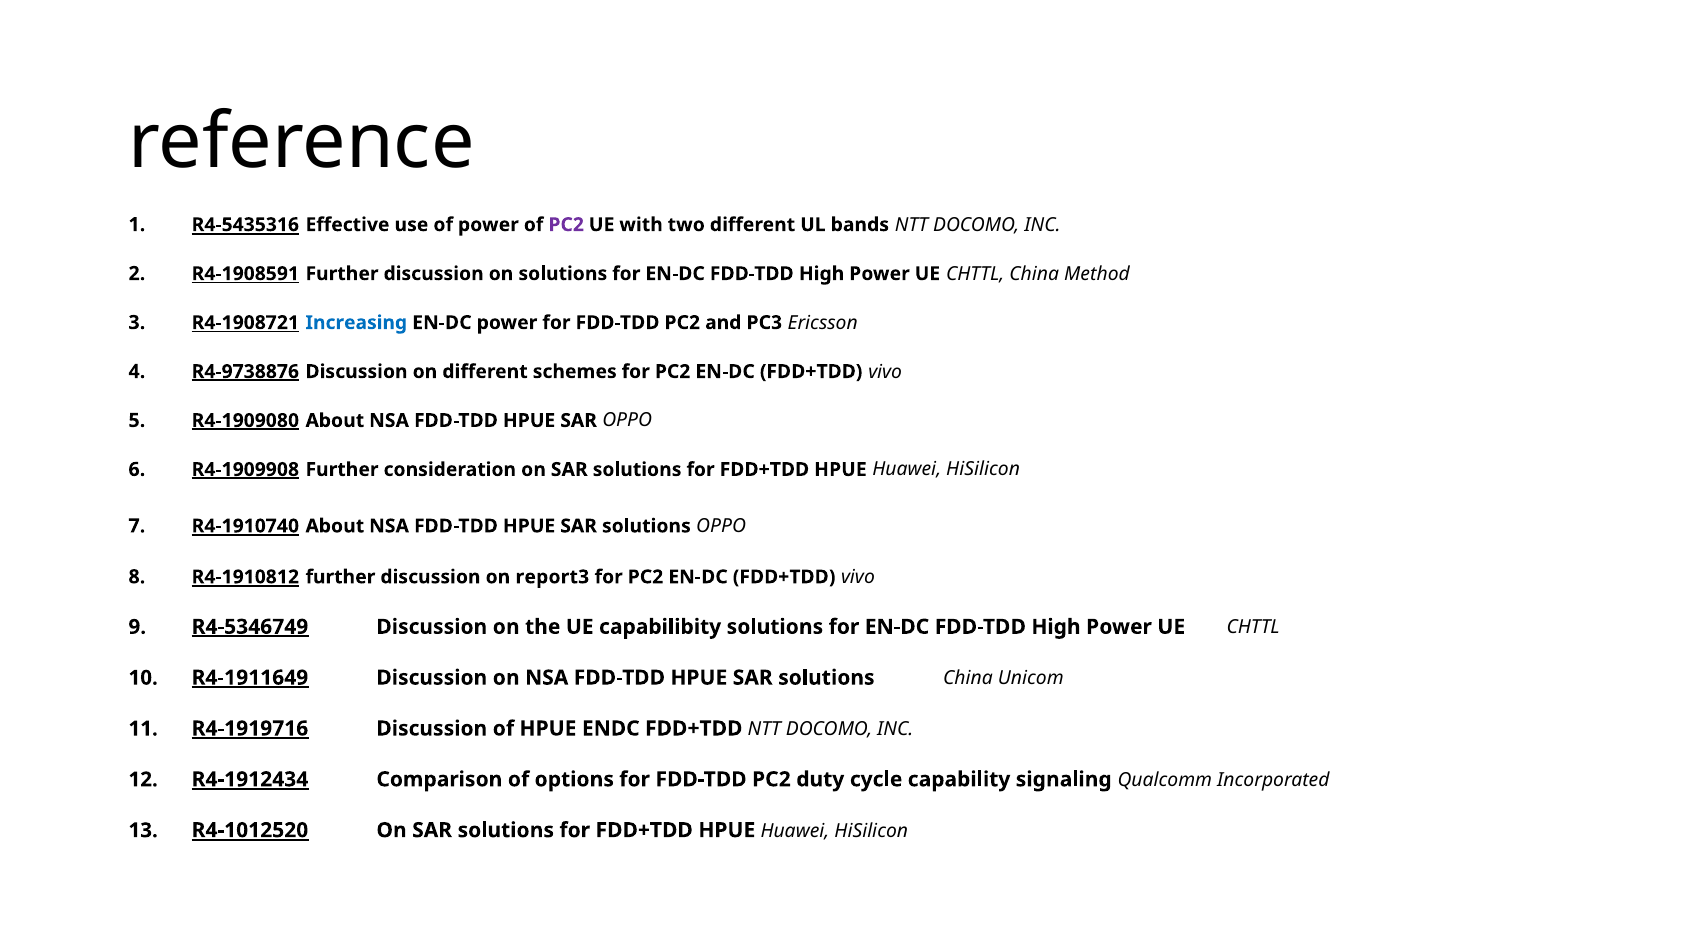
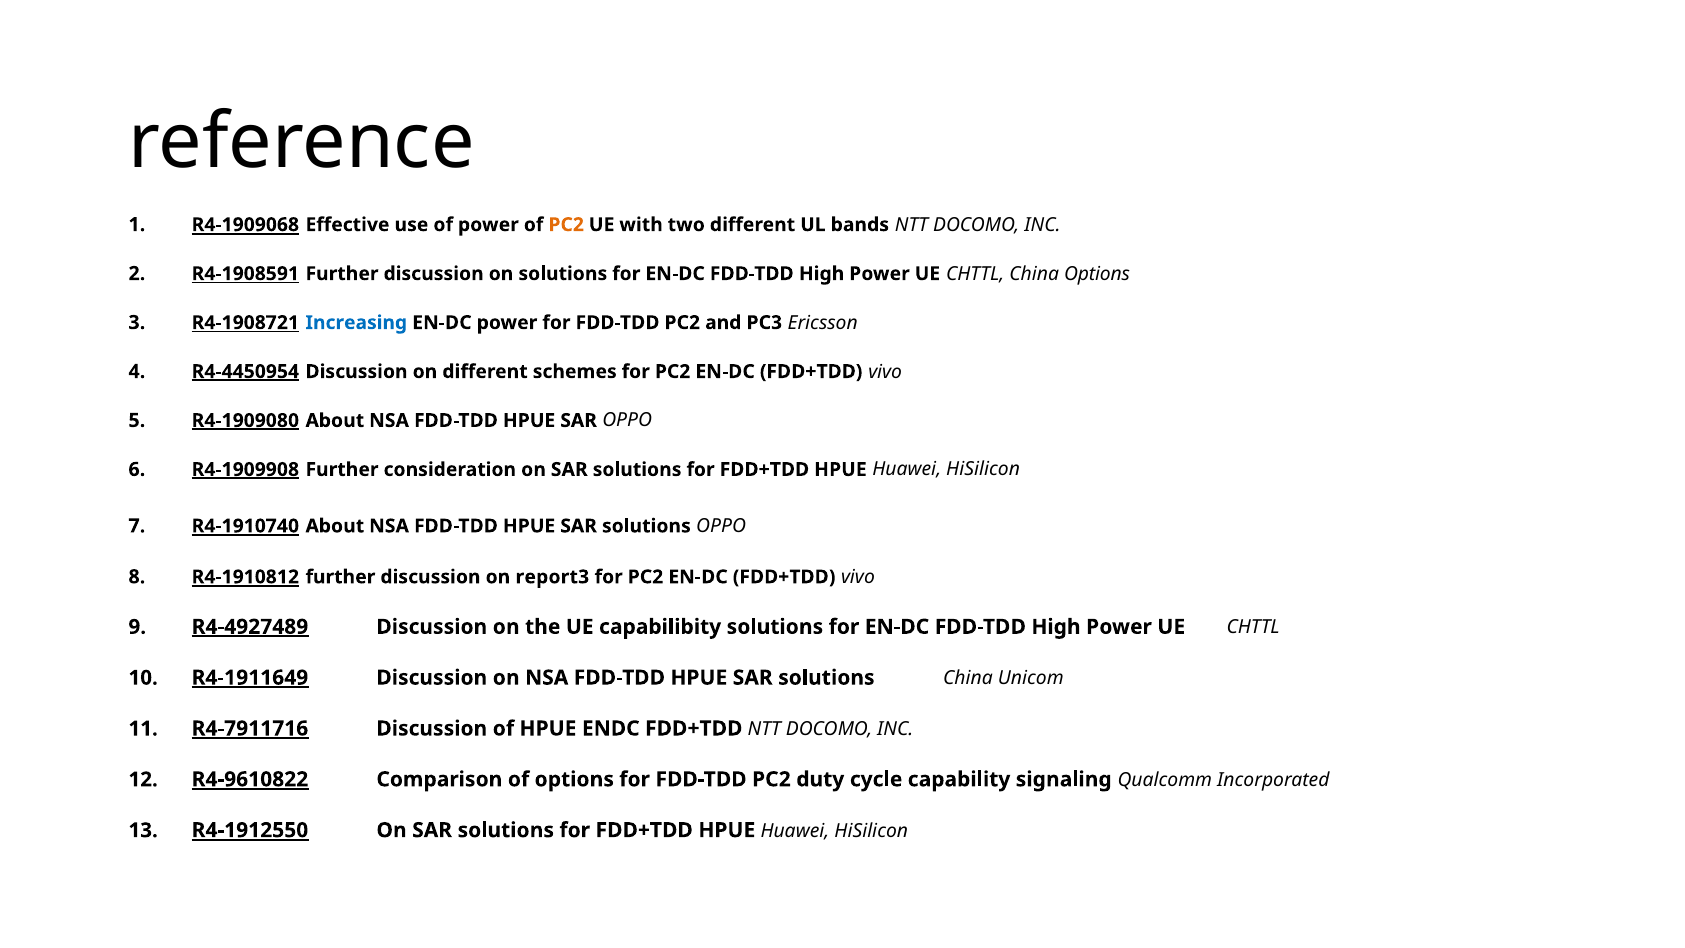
R4-5435316: R4-5435316 -> R4-1909068 (245, 225)
PC2 colour: purple -> orange (566, 225)
China Method: Method -> Options (1097, 274)
R4-9738876: R4-9738876 -> R4-4450954 (245, 372)
R4-5346749: R4-5346749 -> R4-4927489 (250, 627)
R4-1919716: R4-1919716 -> R4-7911716 (250, 728)
R4-1912434: R4-1912434 -> R4-9610822 (250, 779)
R4-1012520: R4-1012520 -> R4-1912550 (250, 830)
